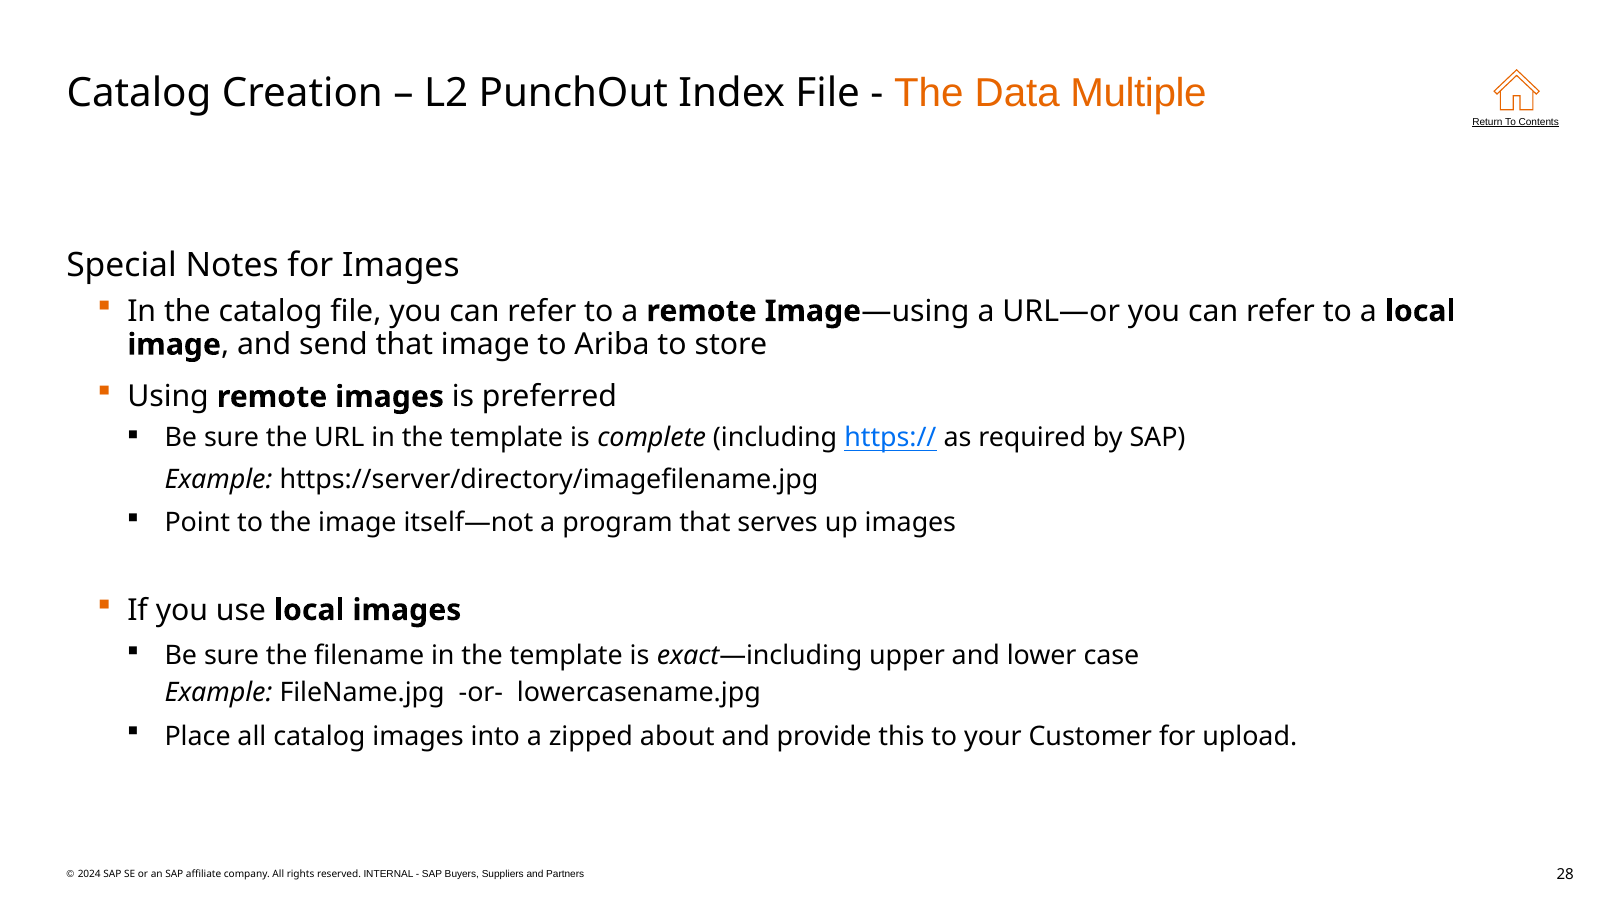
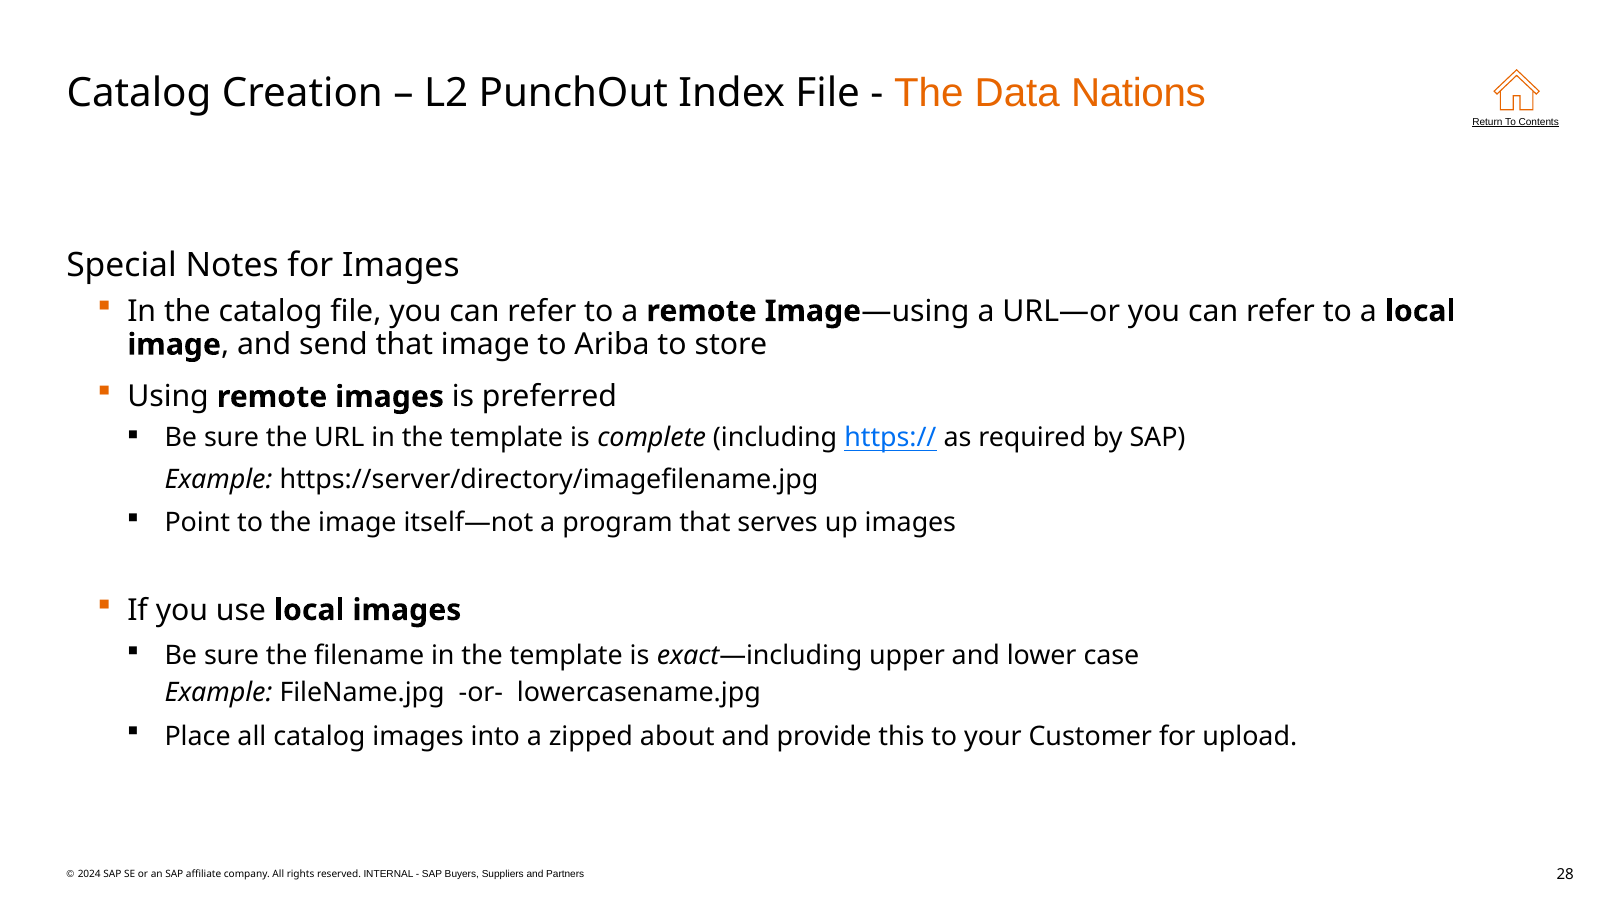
Multiple: Multiple -> Nations (1138, 94)
